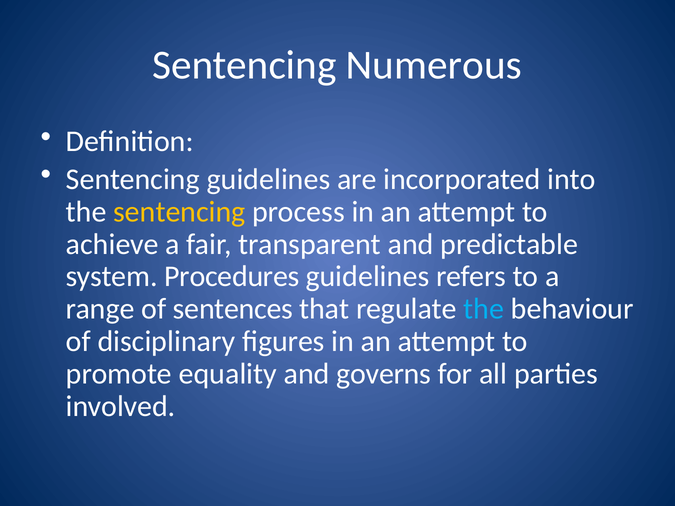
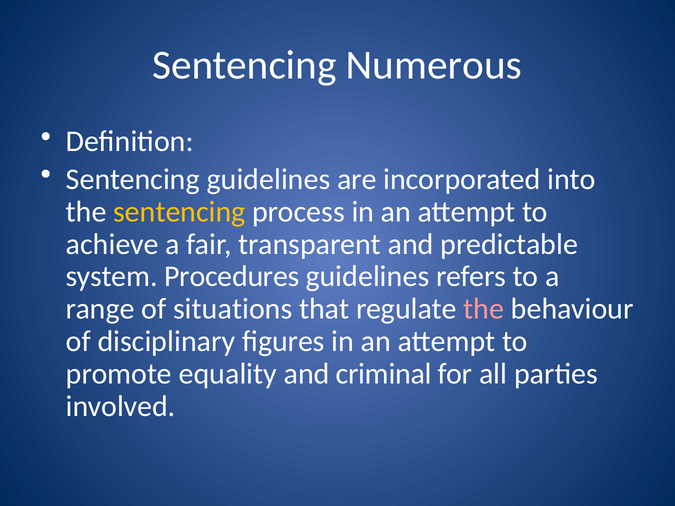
sentences: sentences -> situations (233, 309)
the colour: light blue -> pink (484, 309)
governs: governs -> criminal (384, 374)
